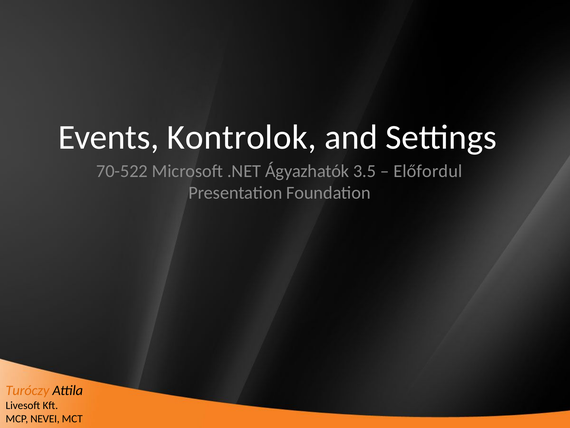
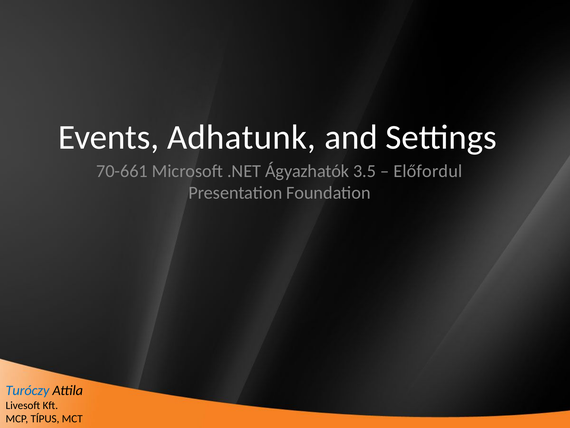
Kontrolok: Kontrolok -> Adhatunk (242, 137)
70-522: 70-522 -> 70-661 (122, 171)
Turóczy colour: orange -> blue (27, 390)
NEVEI: NEVEI -> TÍPUS (45, 418)
